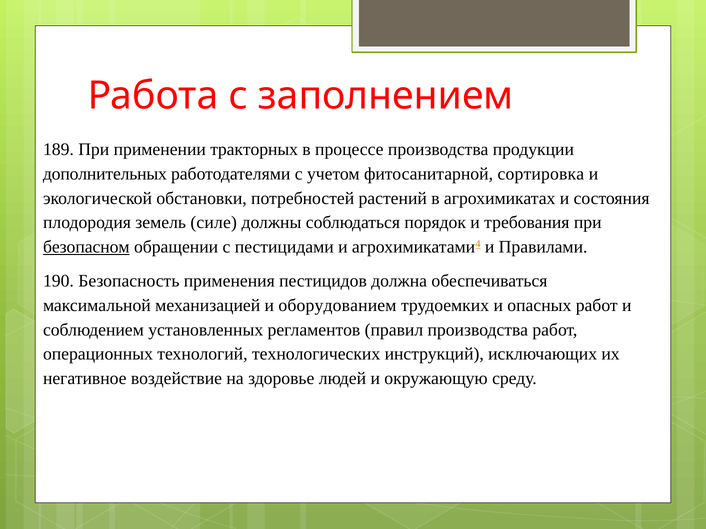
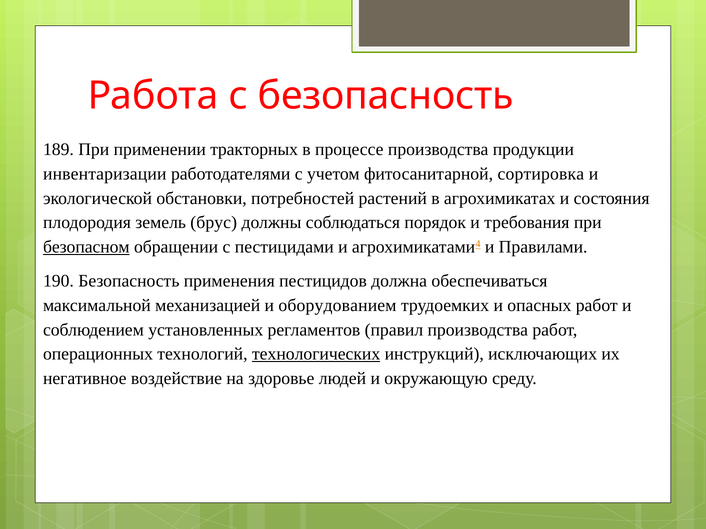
с заполнением: заполнением -> безопасность (386, 96)
дополнительных: дополнительных -> инвентаризации (105, 174)
силе: силе -> брус (214, 223)
технологических underline: none -> present (316, 354)
